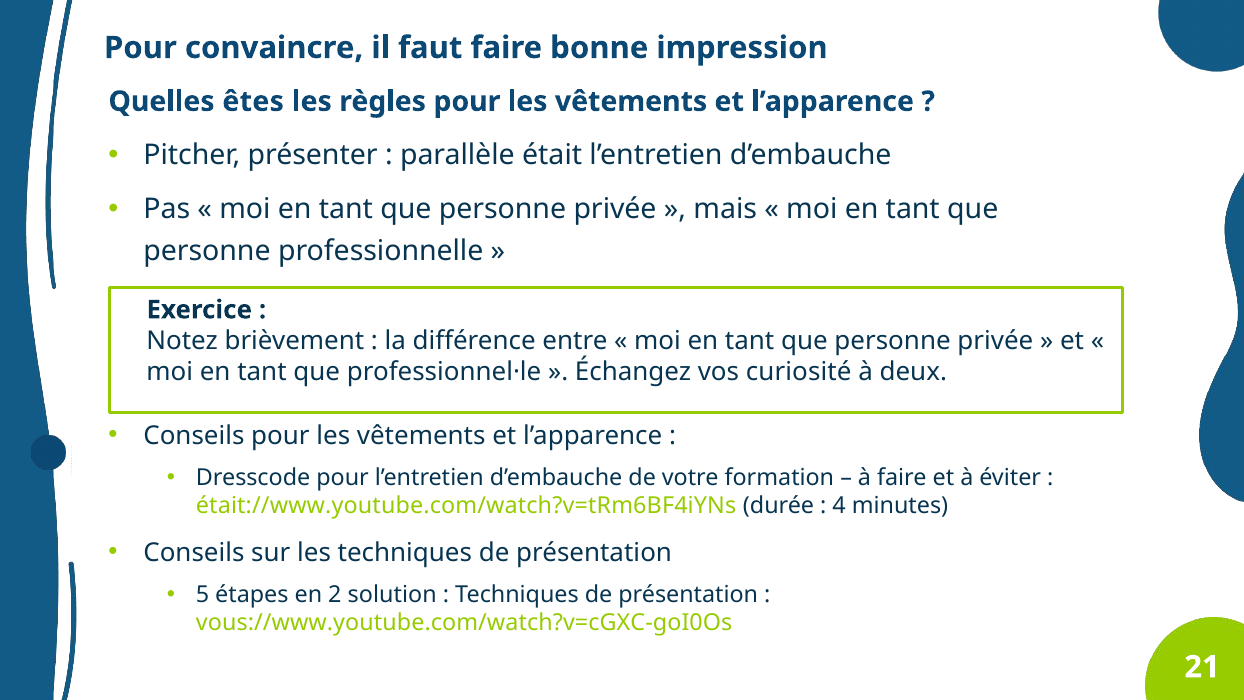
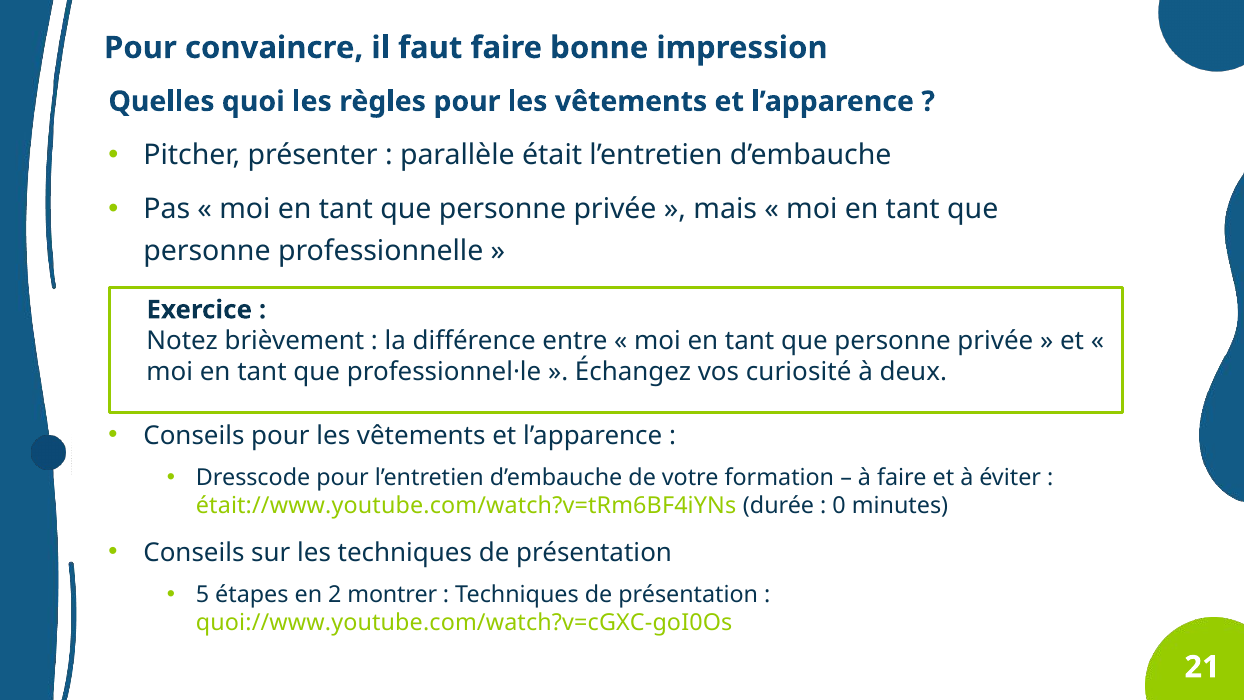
êtes: êtes -> quoi (253, 101)
4: 4 -> 0 (839, 506)
solution: solution -> montrer (392, 595)
vous://www.youtube.com/watch?v=cGXC-goI0Os: vous://www.youtube.com/watch?v=cGXC-goI0Os -> quoi://www.youtube.com/watch?v=cGXC-goI0Os (464, 623)
